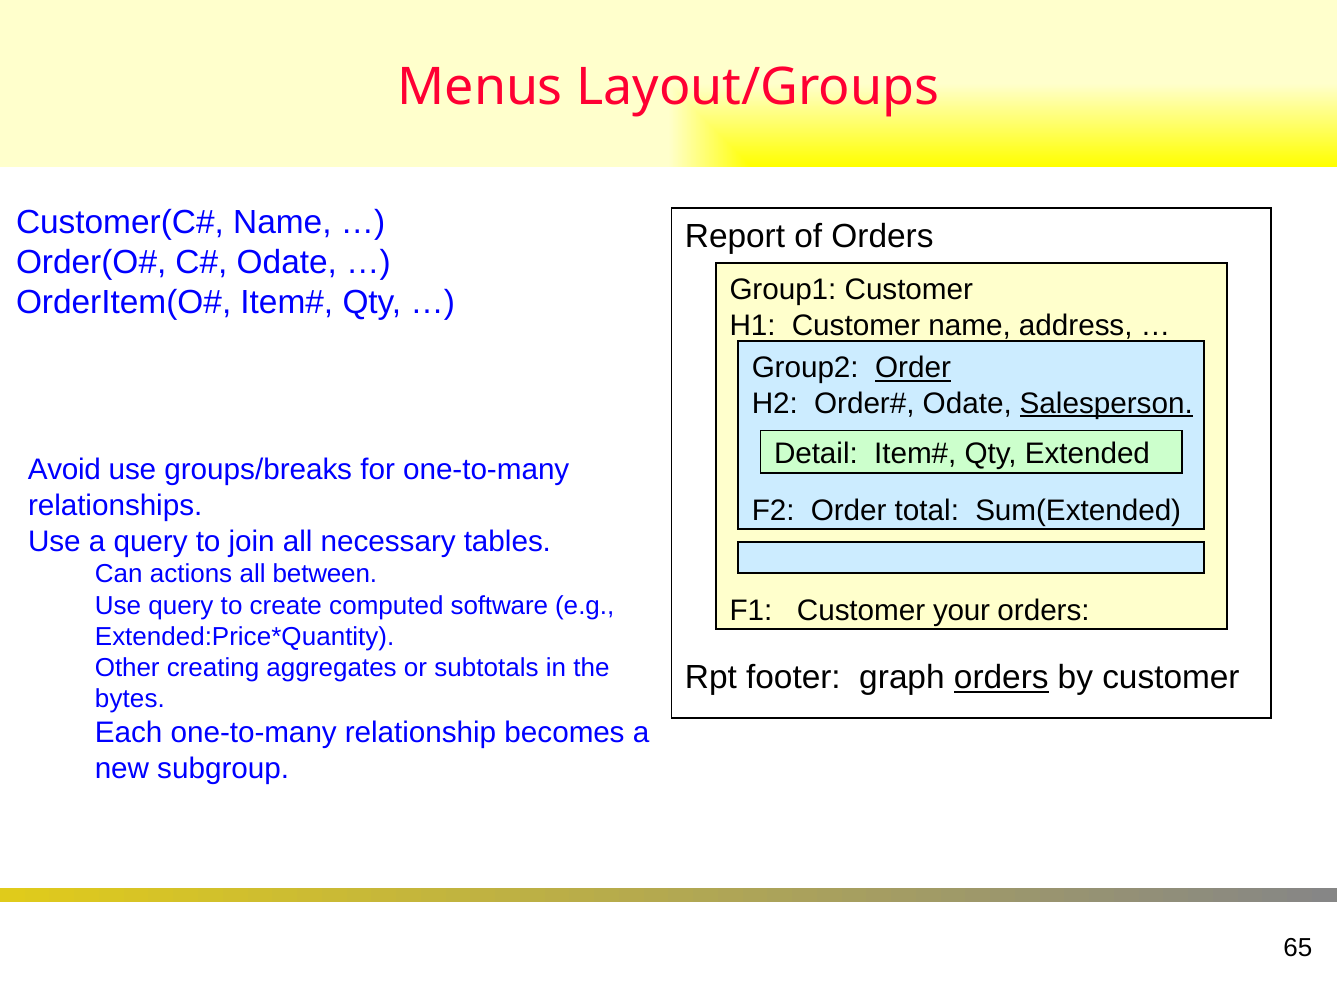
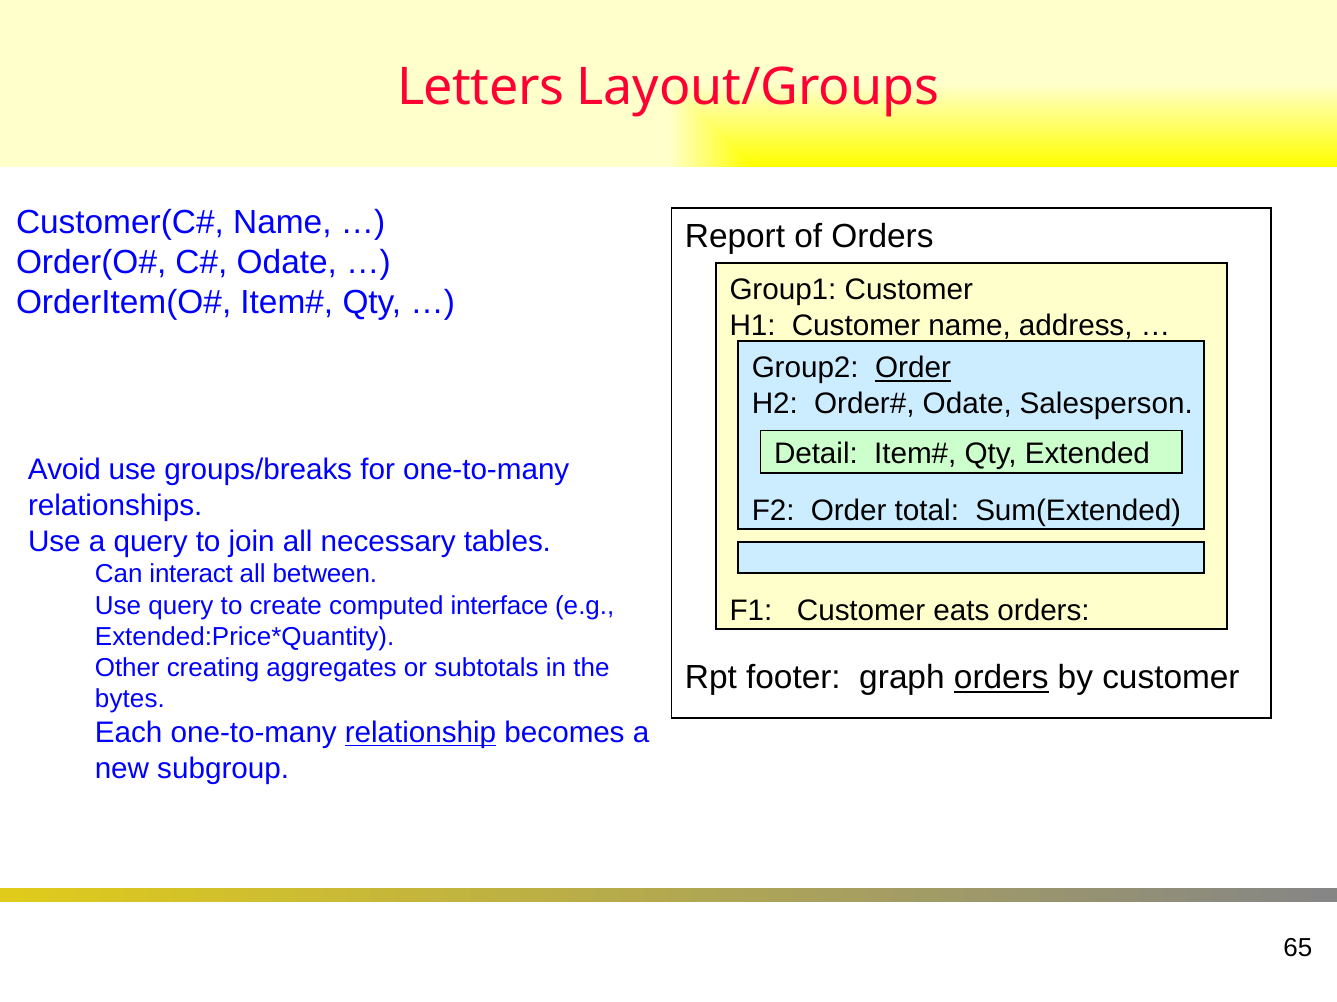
Menus: Menus -> Letters (481, 87)
Salesperson underline: present -> none (1106, 404)
actions: actions -> interact (191, 575)
software: software -> interface (499, 606)
your: your -> eats (961, 611)
relationship underline: none -> present (421, 733)
